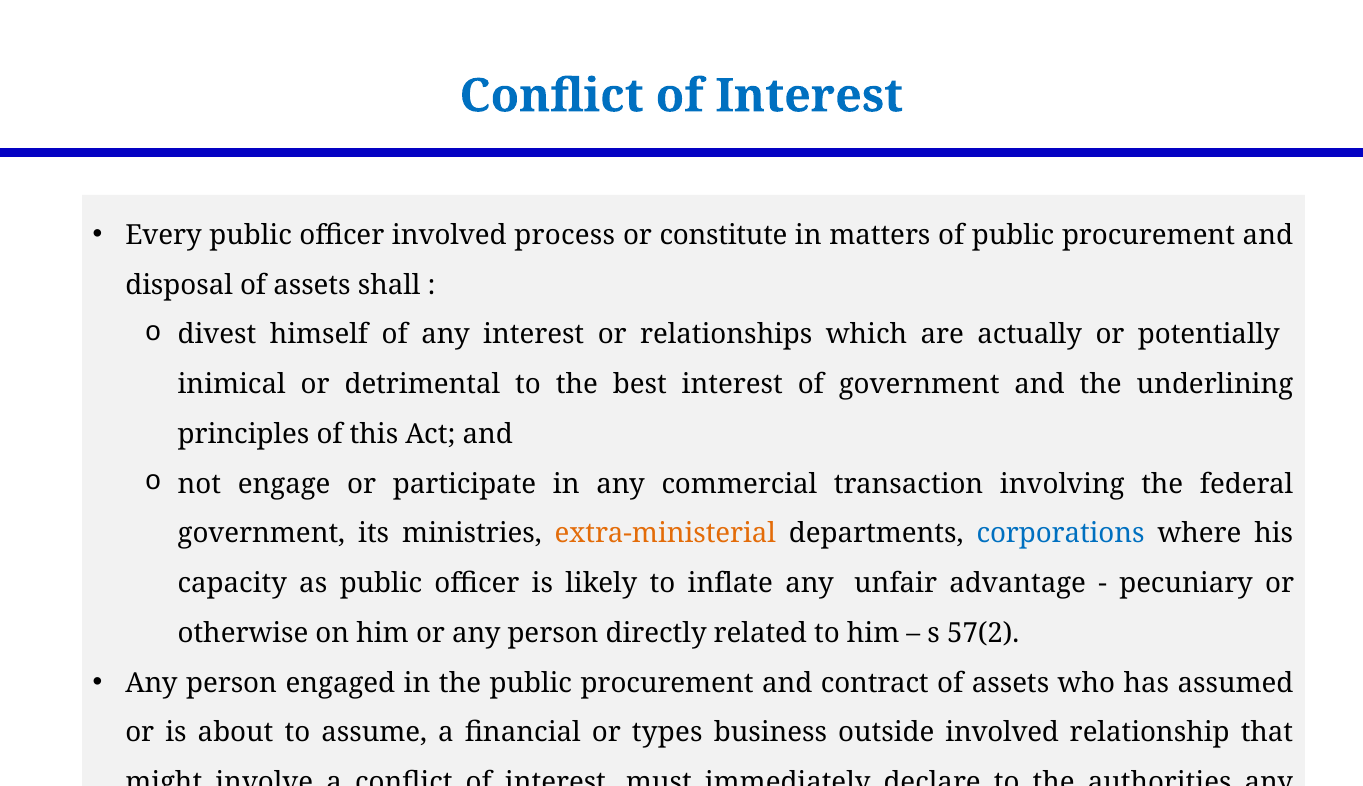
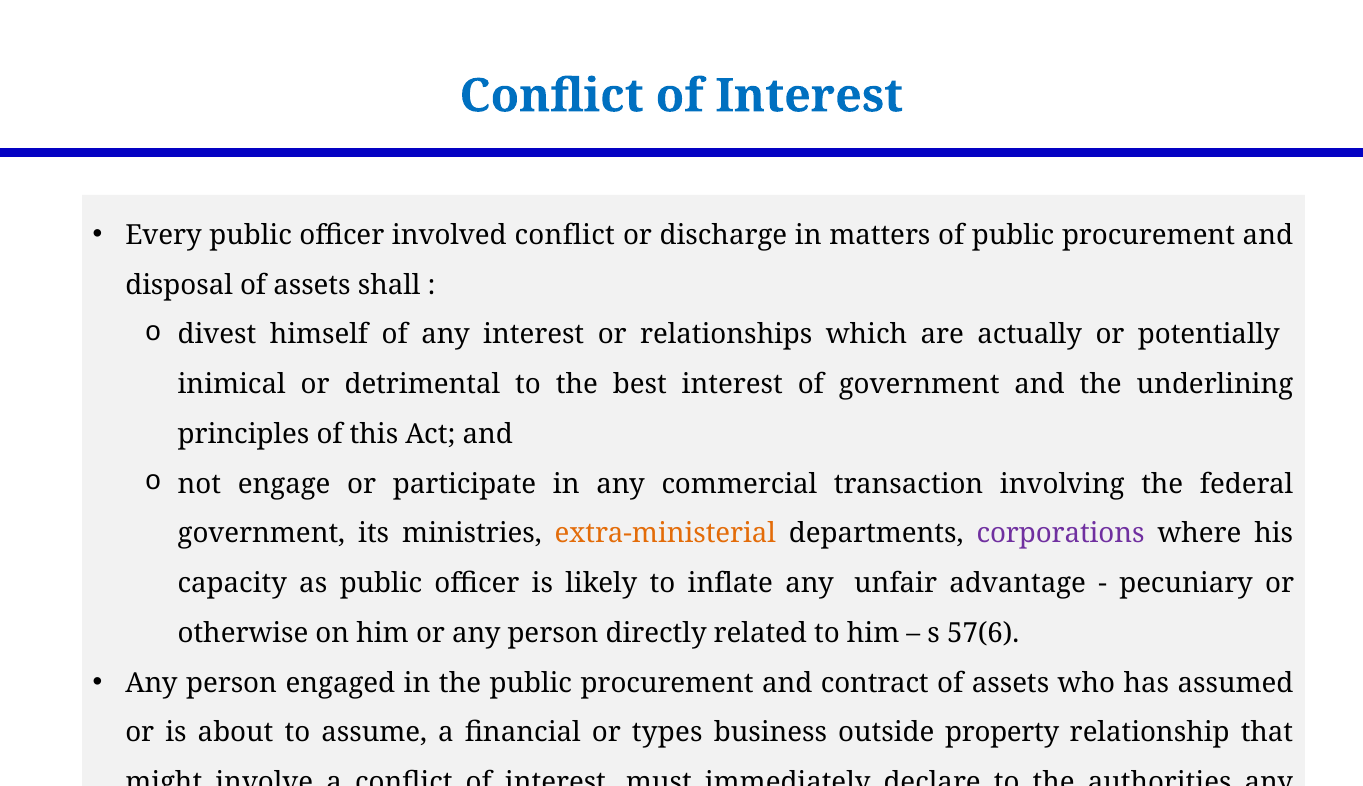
involved process: process -> conflict (565, 235)
constitute: constitute -> discharge (723, 235)
corporations colour: blue -> purple (1061, 534)
57(2: 57(2 -> 57(6 (983, 634)
outside involved: involved -> property (1002, 733)
